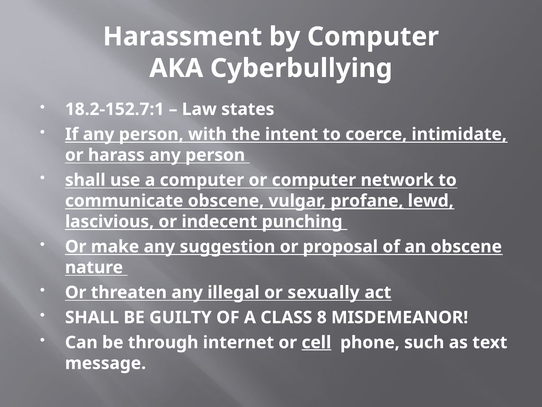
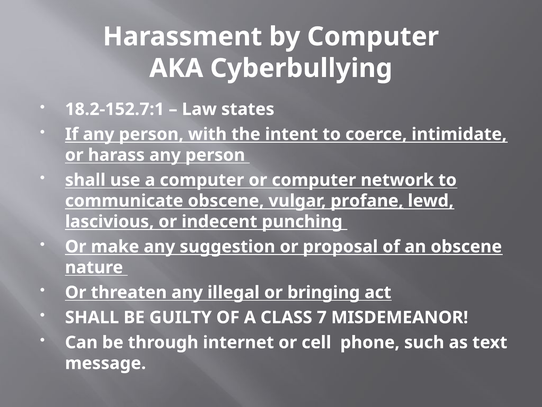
sexually: sexually -> bringing (324, 292)
8: 8 -> 7 (322, 317)
cell underline: present -> none (316, 342)
